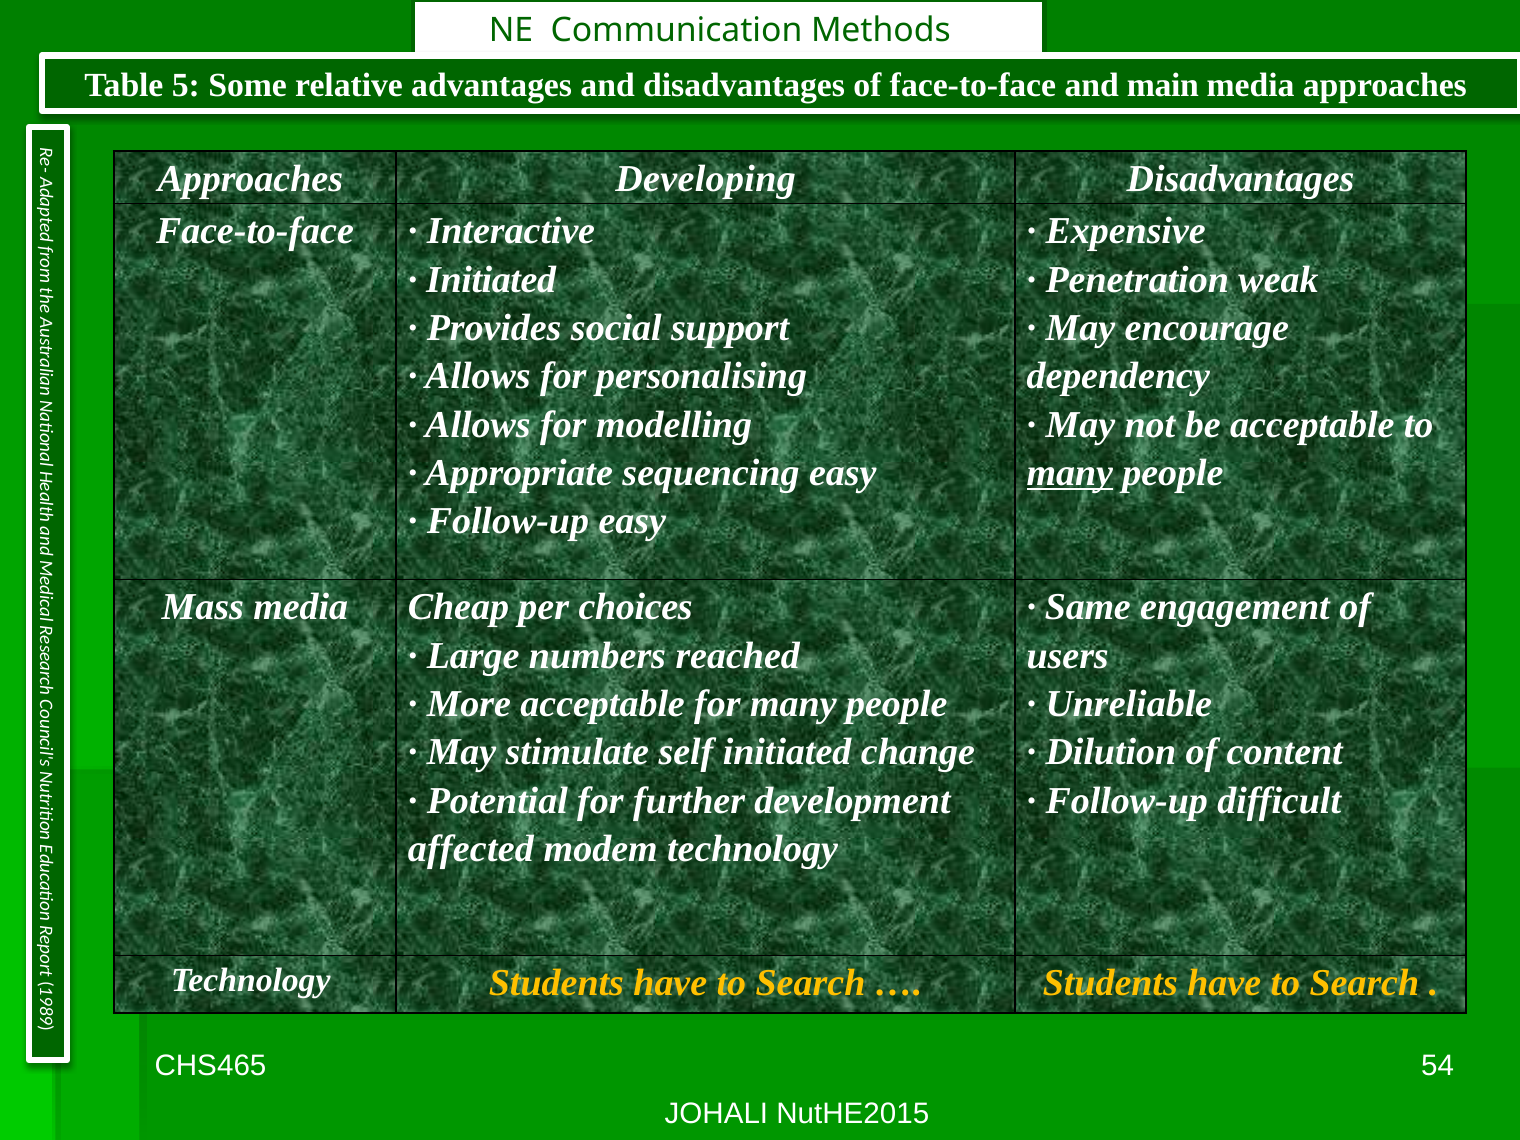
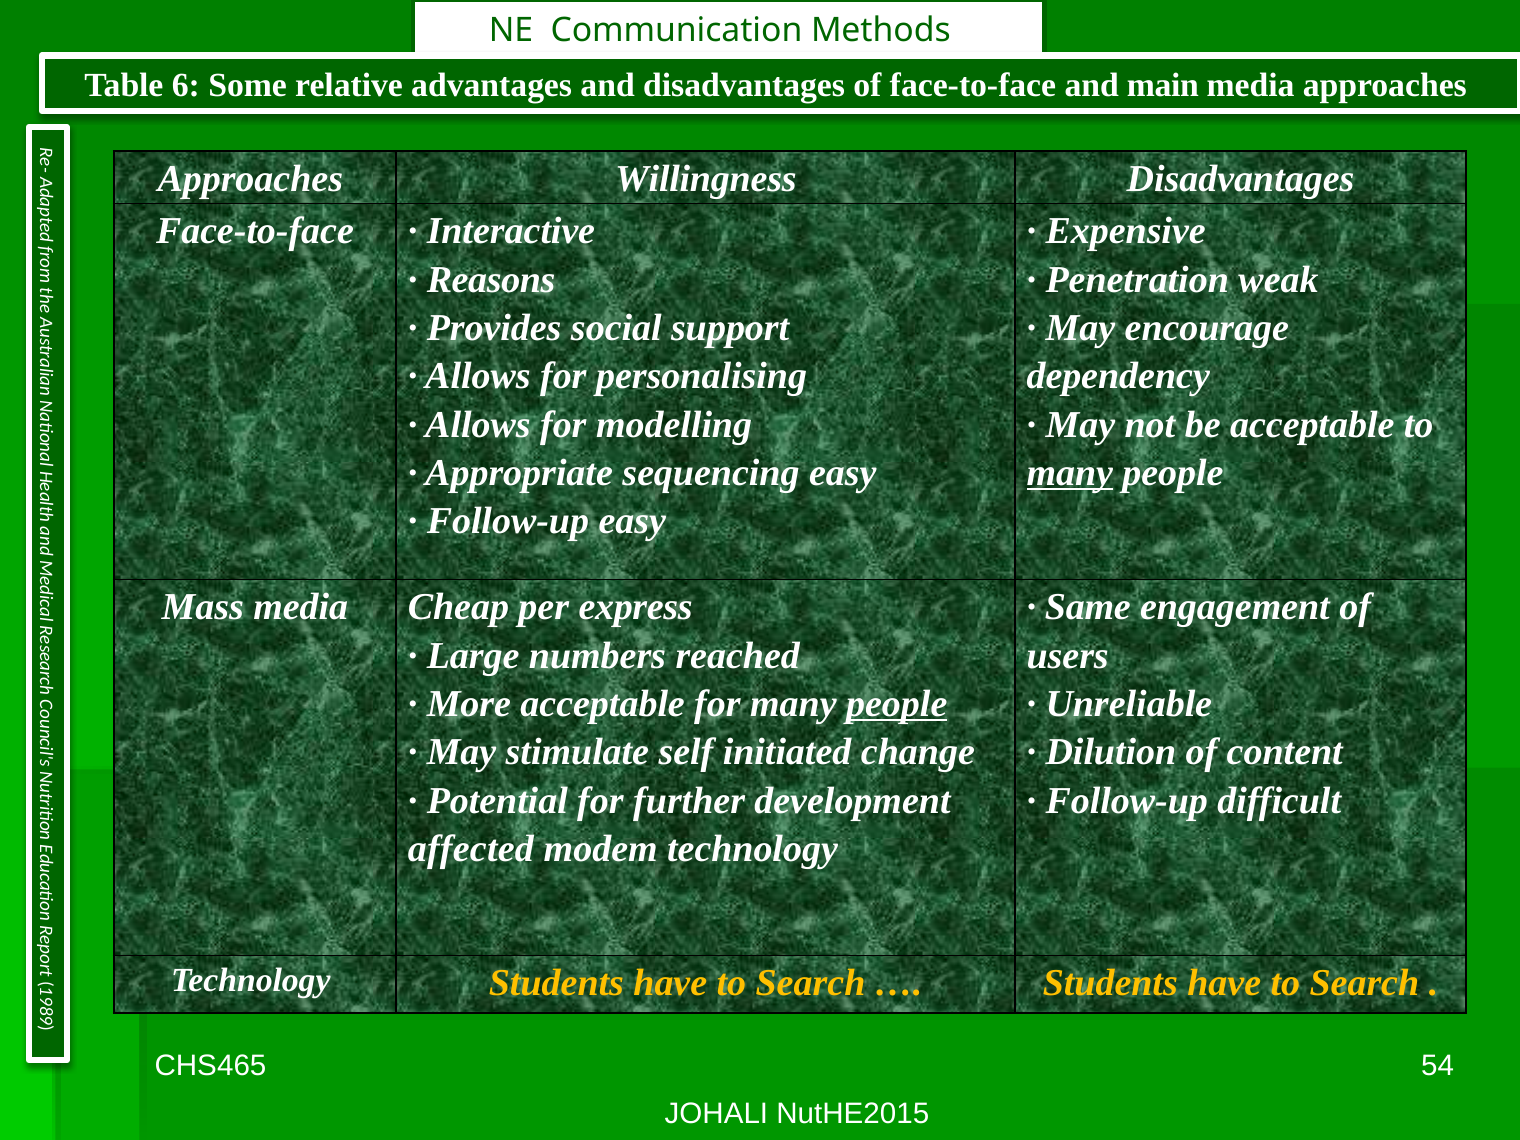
5: 5 -> 6 (186, 86)
Developing: Developing -> Willingness (706, 179)
Initiated: Initiated -> Reasons (491, 280)
choices: choices -> express (636, 607)
people underline: none -> present (897, 704)
